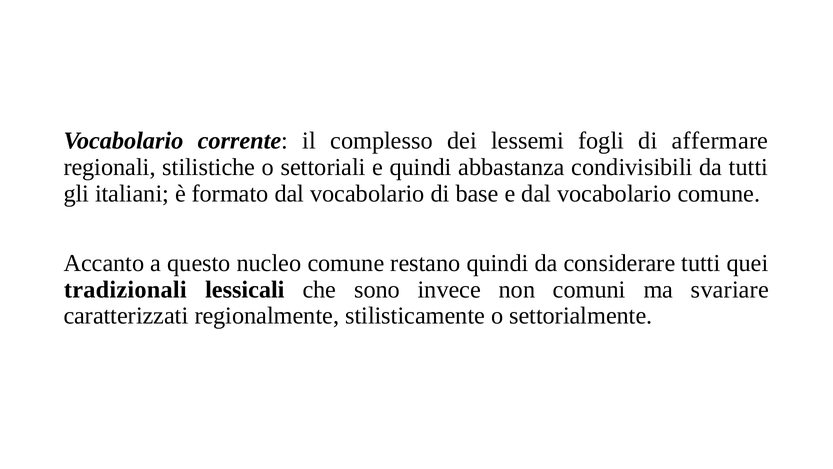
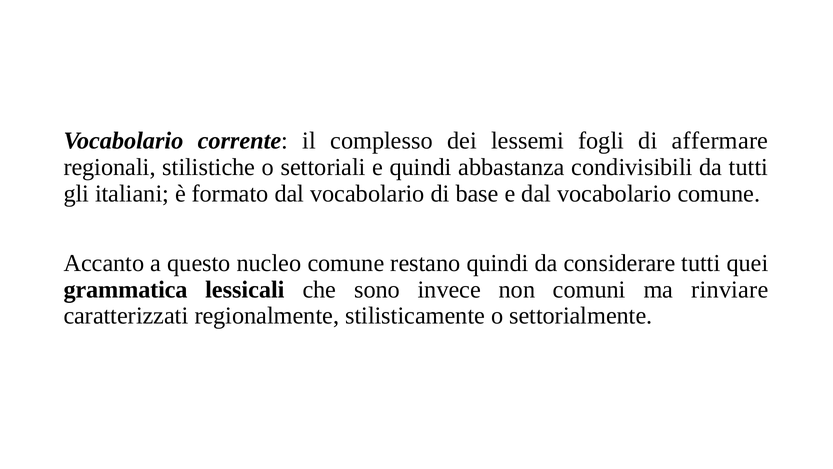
tradizionali: tradizionali -> grammatica (126, 289)
svariare: svariare -> rinviare (730, 289)
